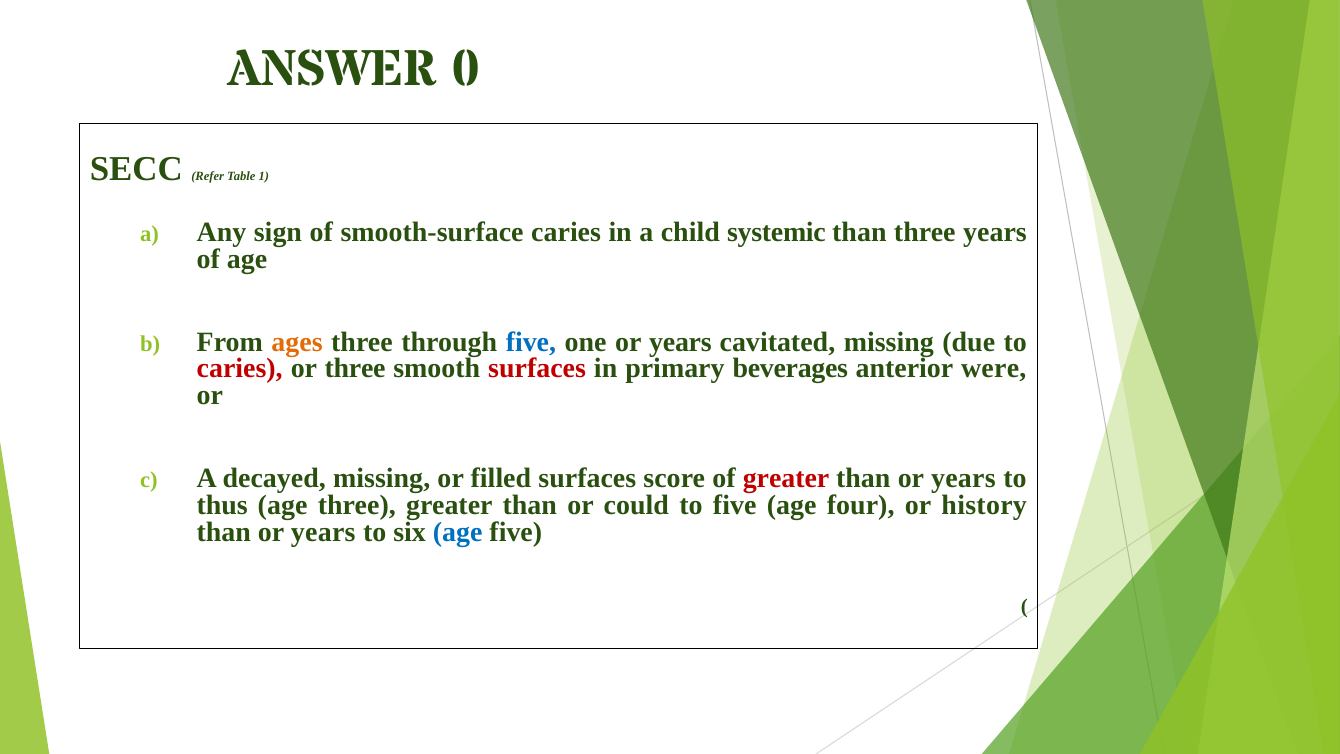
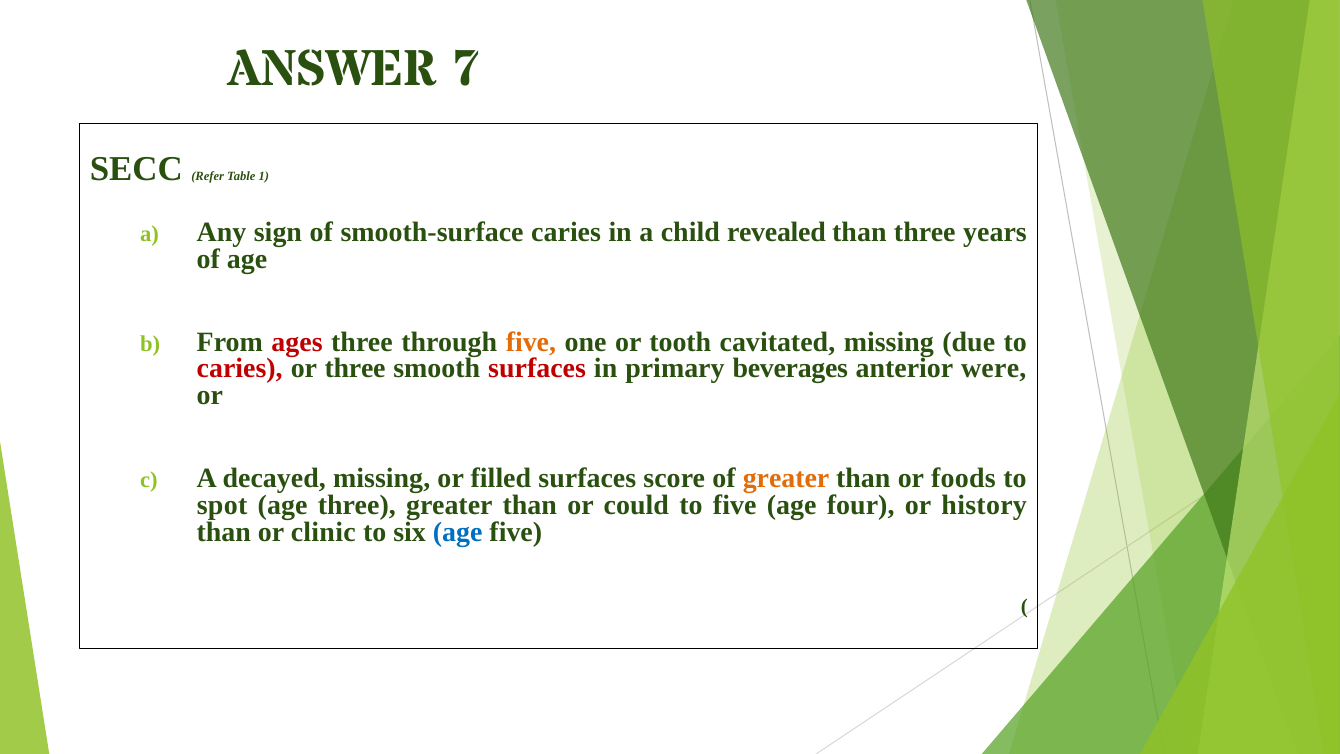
0: 0 -> 7 (466, 69)
systemic: systemic -> revealed (776, 232)
ages colour: orange -> red (297, 342)
five colour: blue -> orange (531, 342)
one or years: years -> tooth (680, 342)
greater colour: red -> orange (786, 478)
years: years -> foods (963, 478)
thus: thus -> spot (222, 505)
years: years -> clinic (323, 532)
